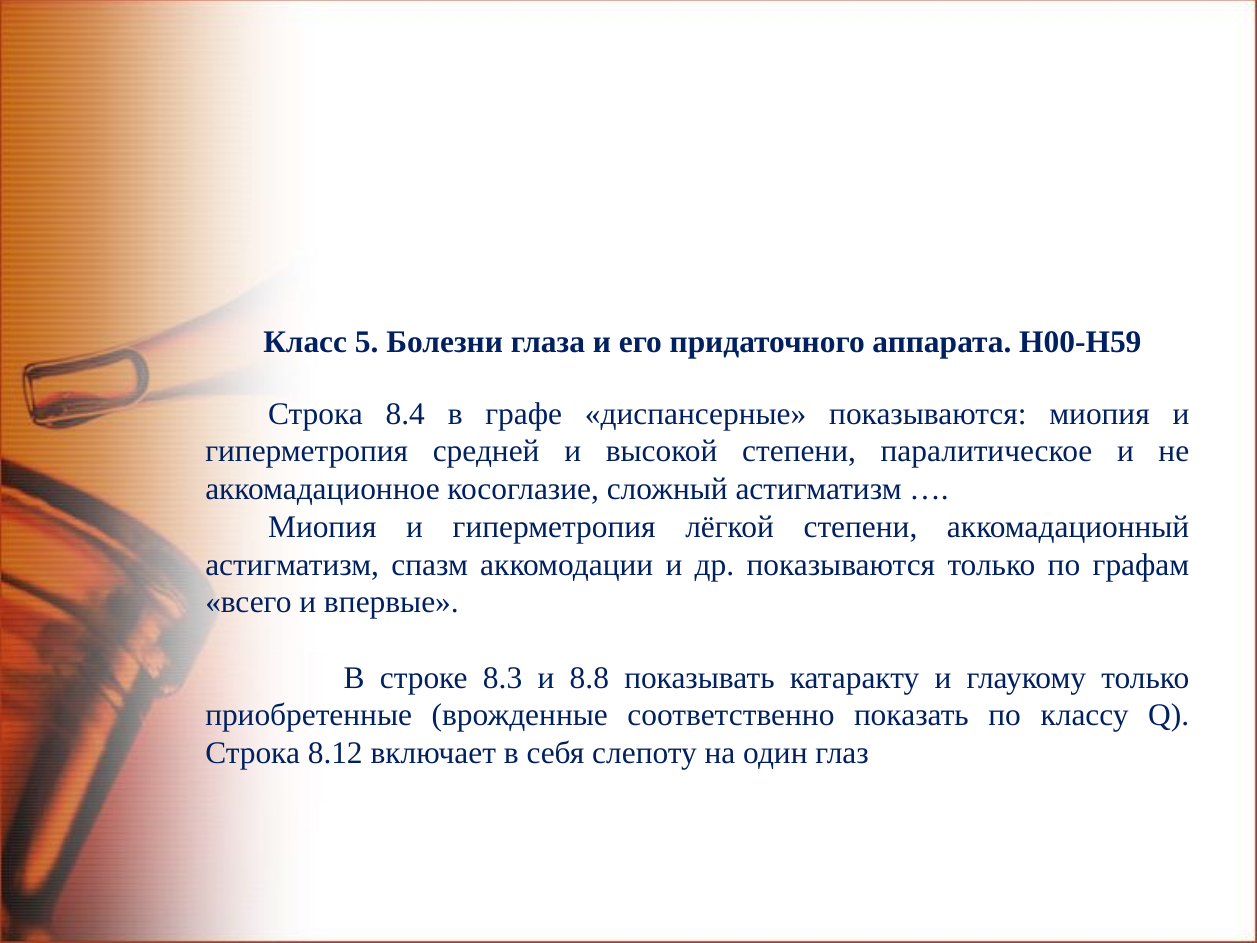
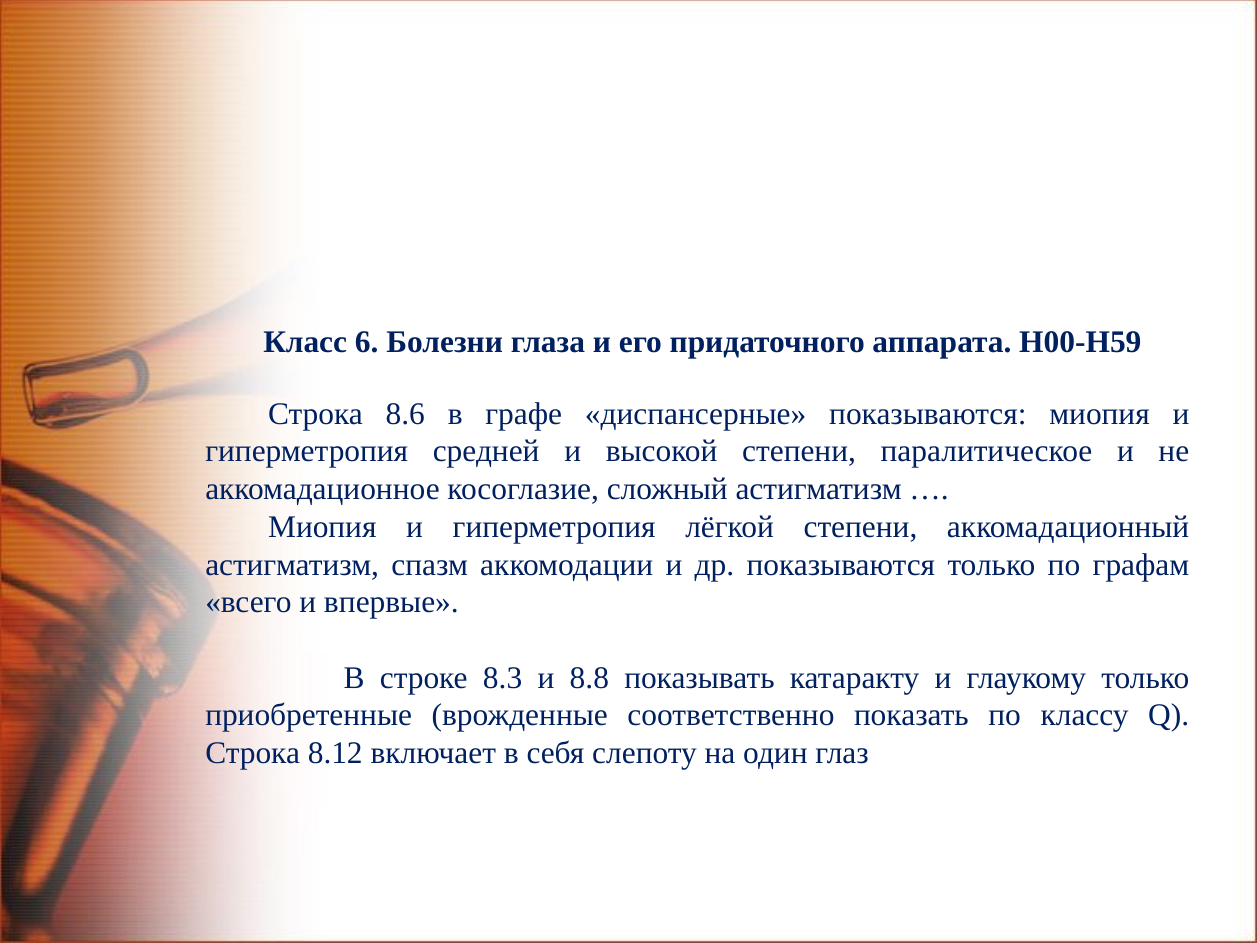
5: 5 -> 6 (367, 343)
8.4: 8.4 -> 8.6 (405, 414)
